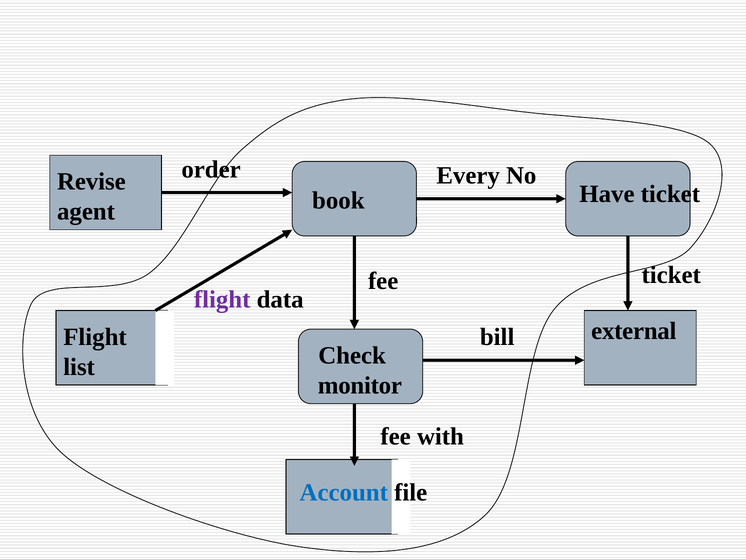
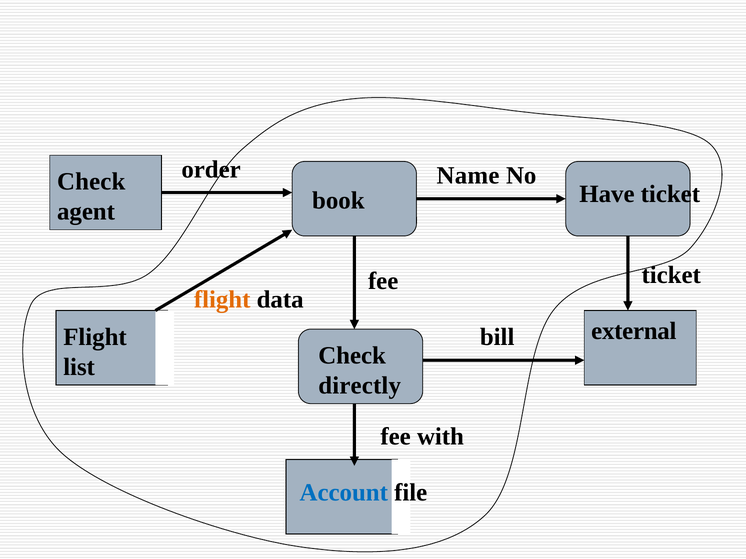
Every: Every -> Name (468, 176)
Revise: Revise -> Check (91, 182)
flight colour: purple -> orange (222, 300)
monitor: monitor -> directly (360, 386)
